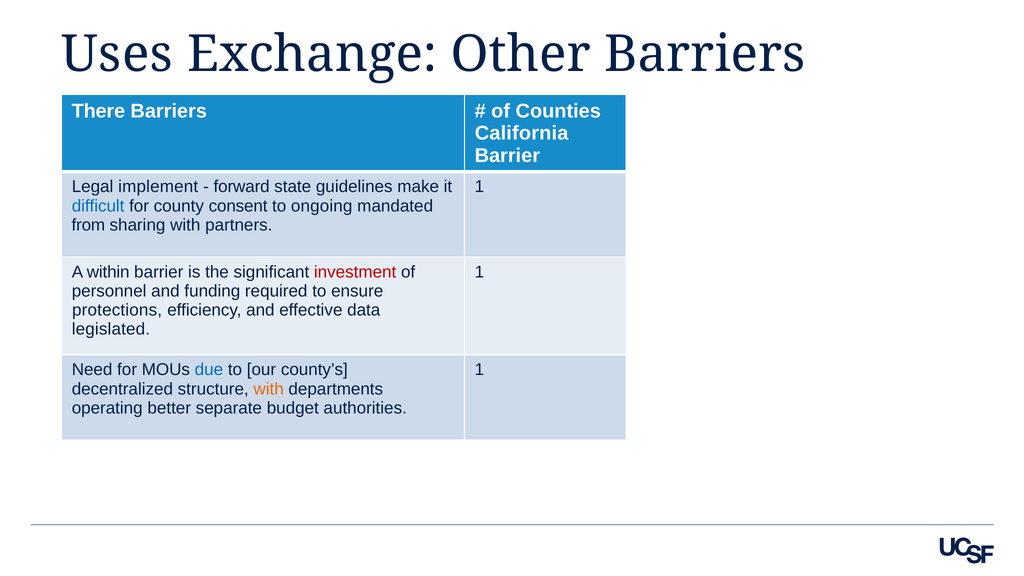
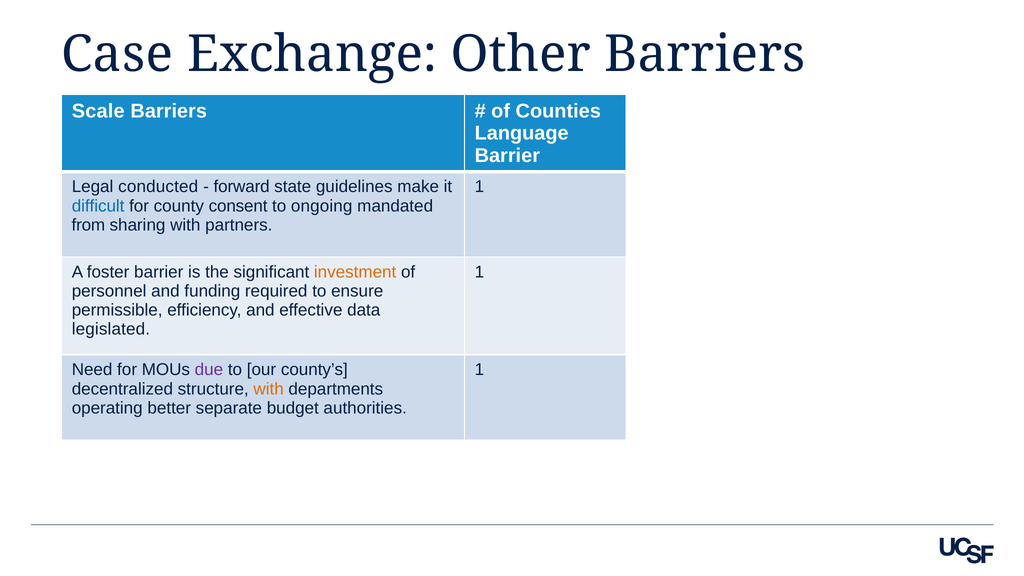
Uses: Uses -> Case (117, 55)
There: There -> Scale (98, 111)
California: California -> Language (522, 133)
implement: implement -> conducted (158, 187)
within: within -> foster (108, 272)
investment colour: red -> orange (355, 272)
protections: protections -> permissible (117, 310)
due colour: blue -> purple (209, 370)
